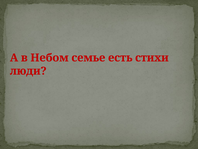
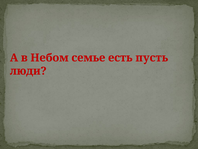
стихи: стихи -> пусть (152, 58)
